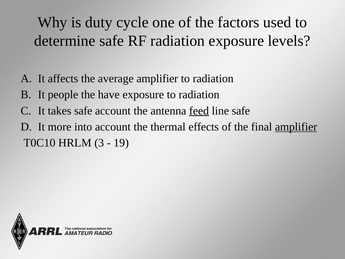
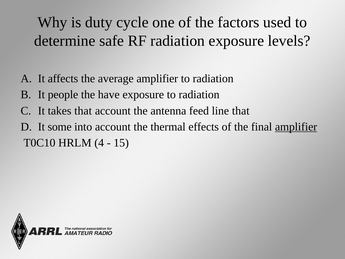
takes safe: safe -> that (83, 111)
feed underline: present -> none (199, 111)
line safe: safe -> that (241, 111)
more: more -> some (60, 127)
3: 3 -> 4 (99, 143)
19: 19 -> 15 (121, 143)
